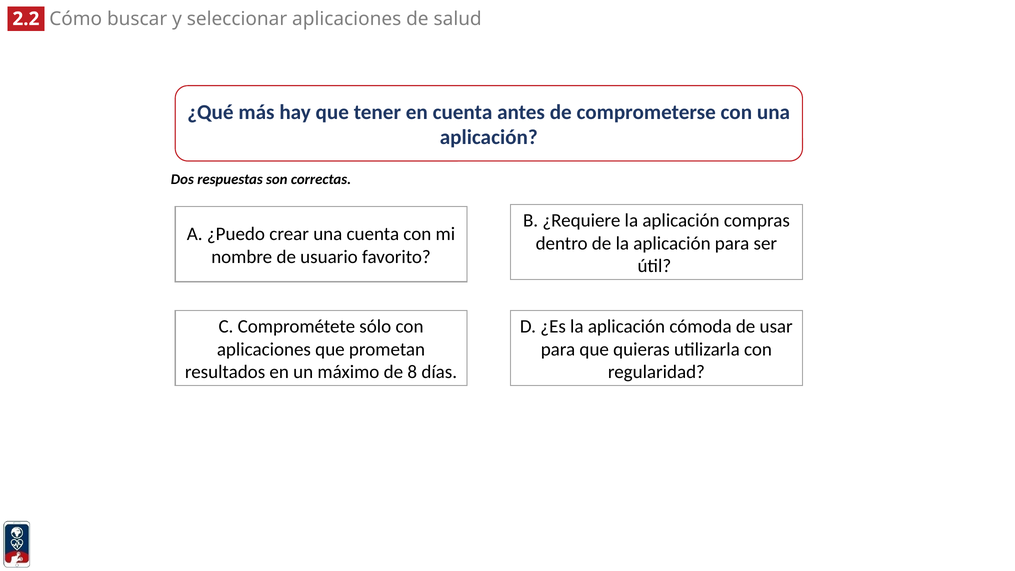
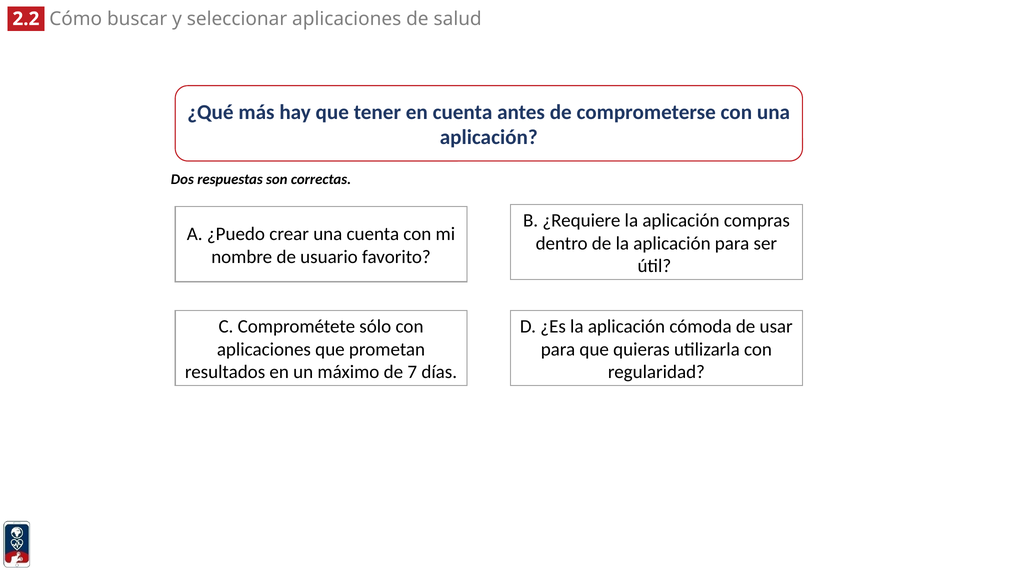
8: 8 -> 7 (412, 372)
